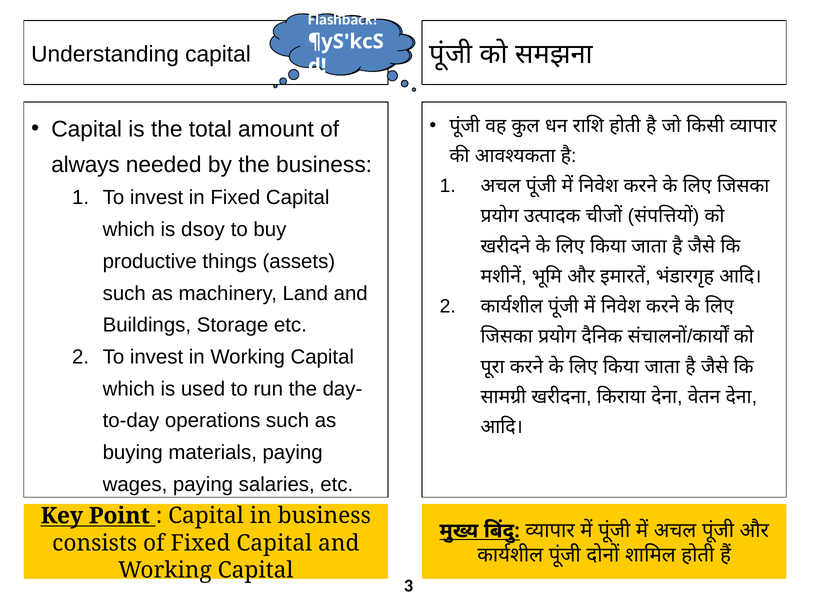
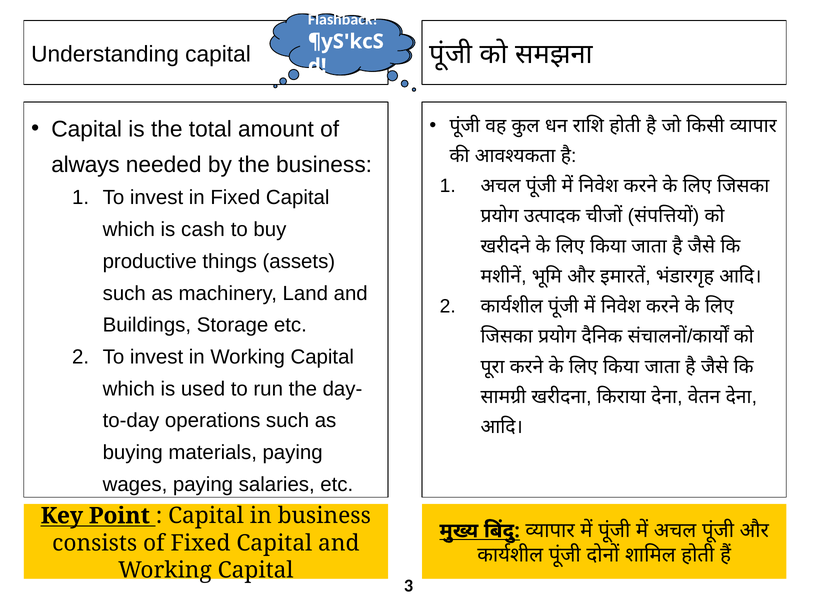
dsoy: dsoy -> cash (203, 230)
